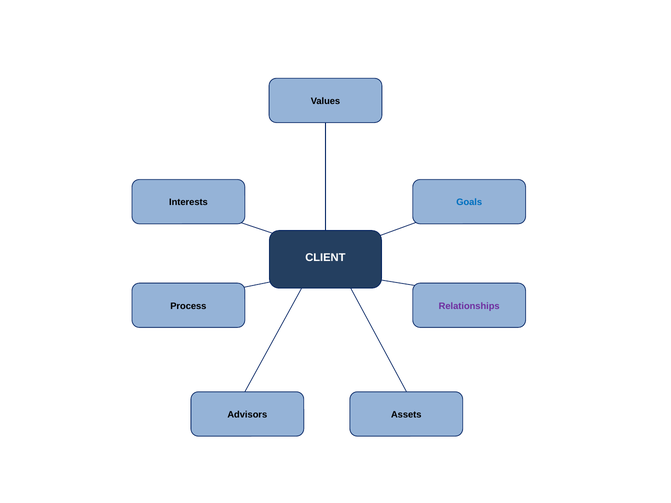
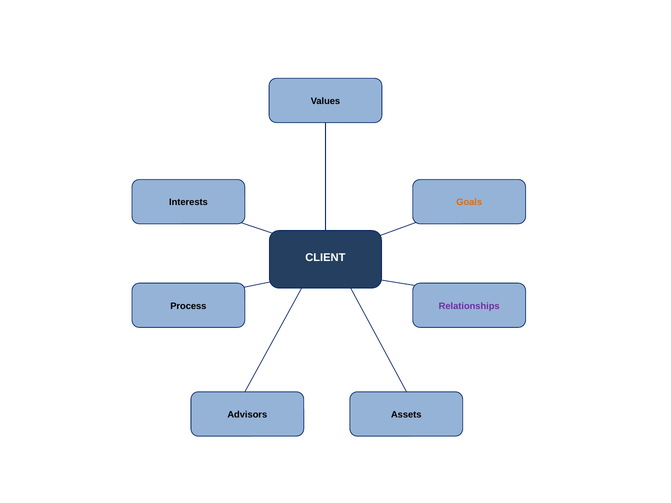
Goals colour: blue -> orange (469, 202)
